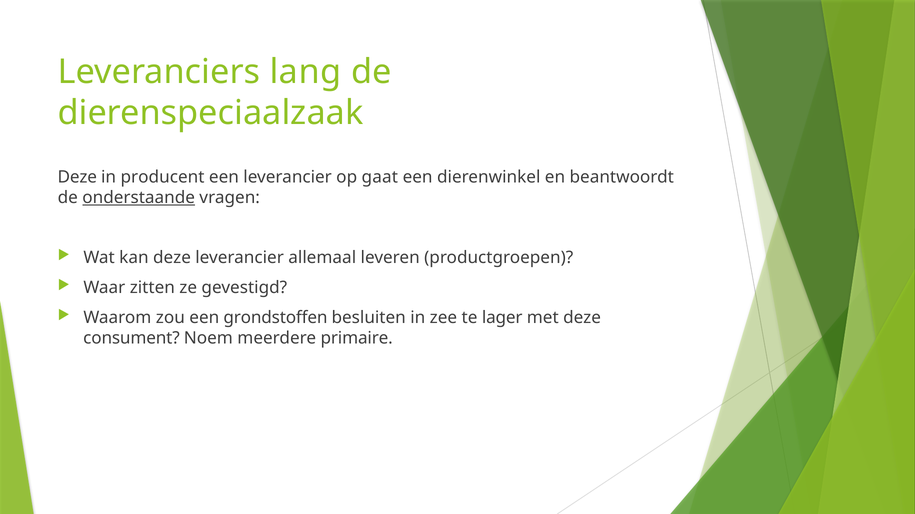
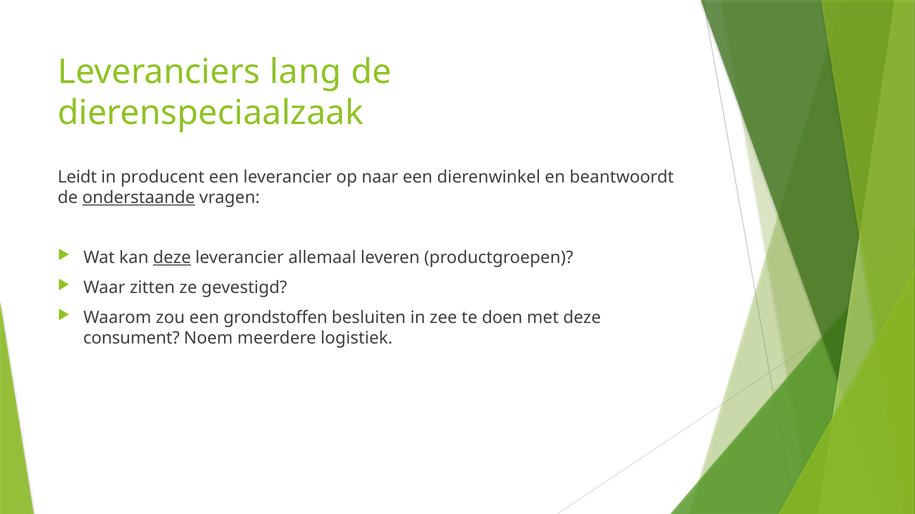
Deze: Deze -> Leidt (77, 177)
gaat: gaat -> naar (380, 177)
deze underline: none -> present (172, 258)
lager: lager -> doen (502, 318)
primaire: primaire -> logistiek (357, 339)
